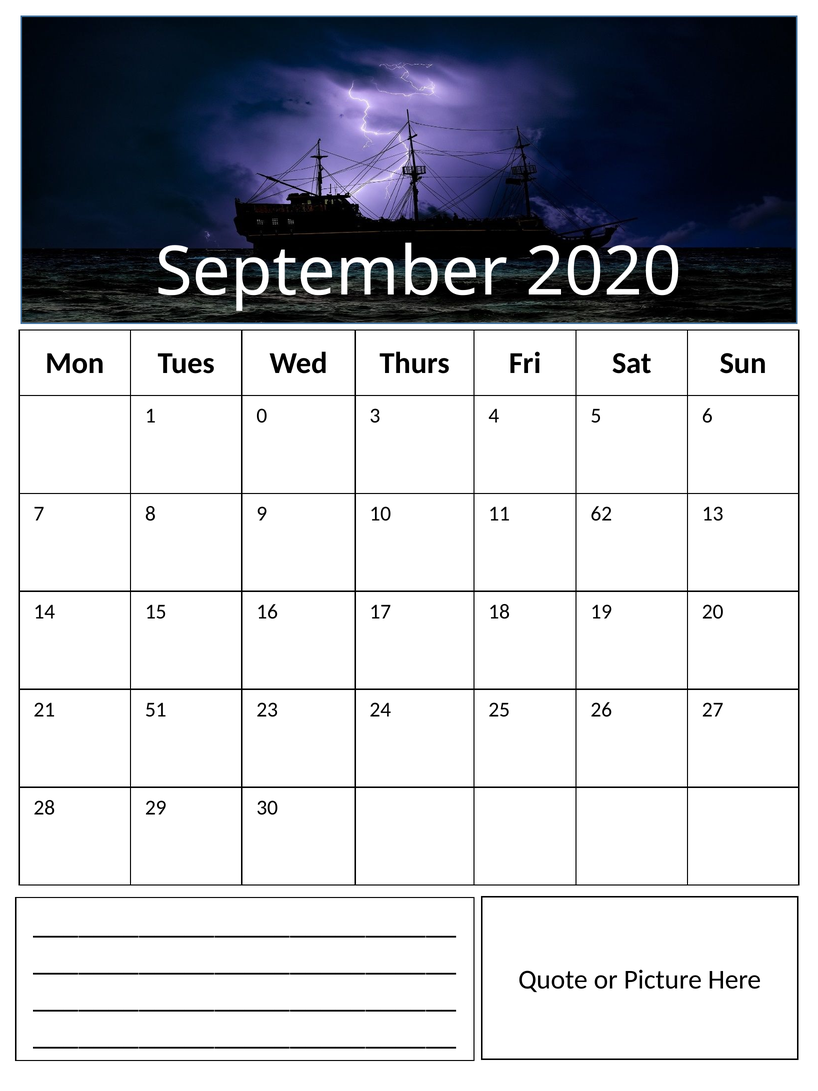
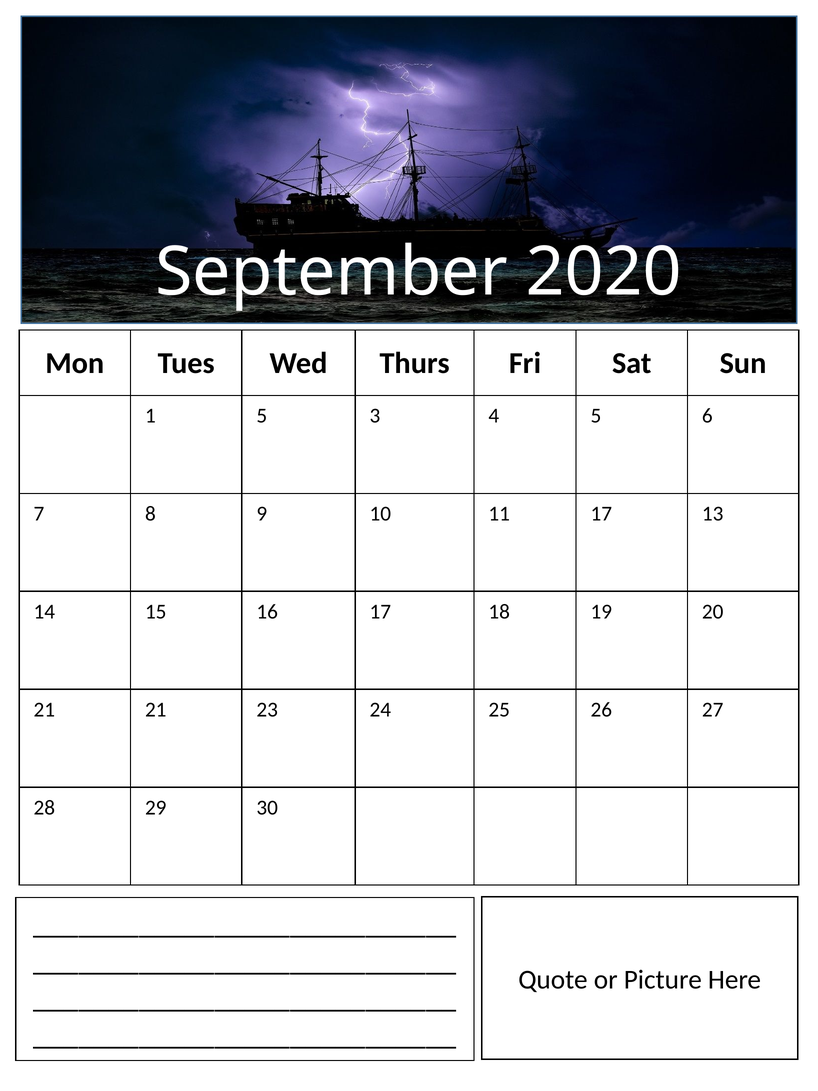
1 0: 0 -> 5 (262, 416)
11 62: 62 -> 17 (601, 514)
21 51: 51 -> 21 (156, 709)
